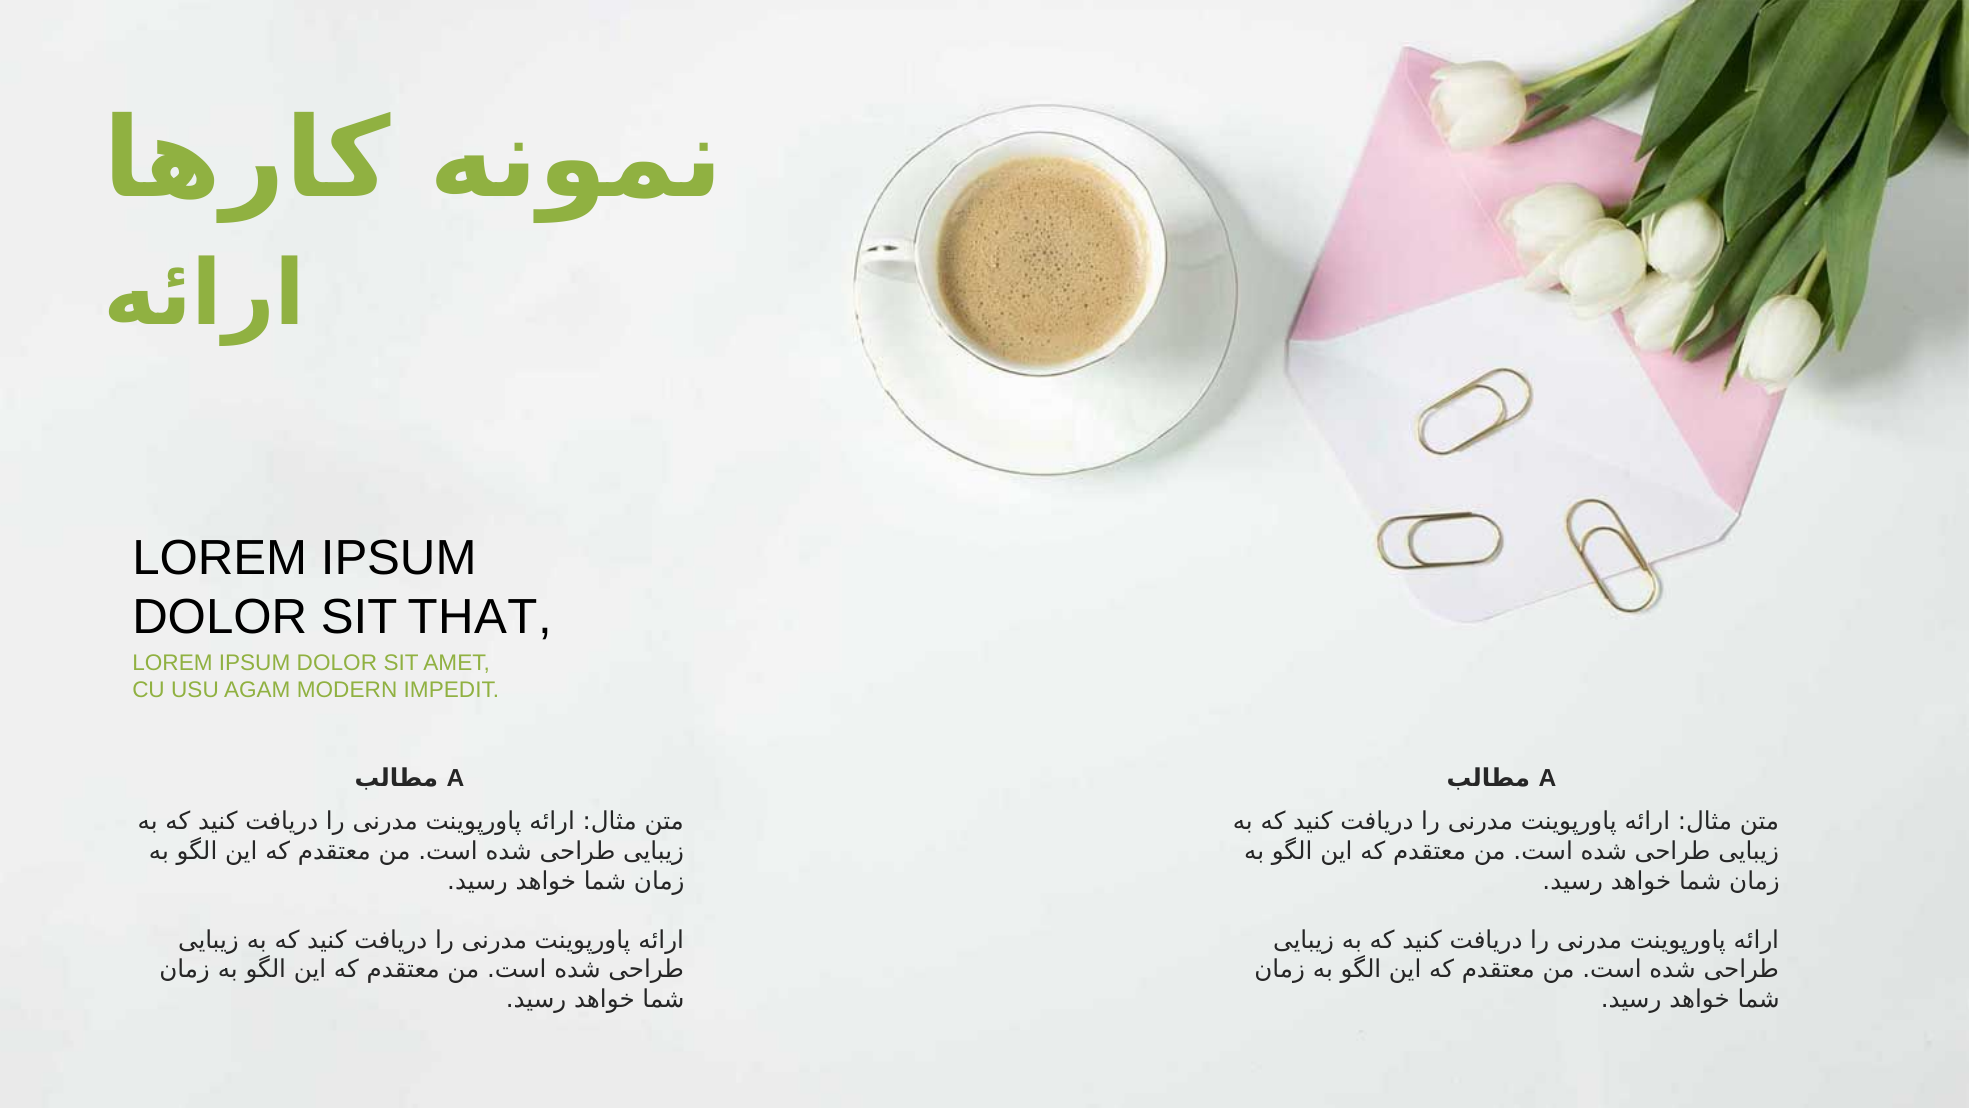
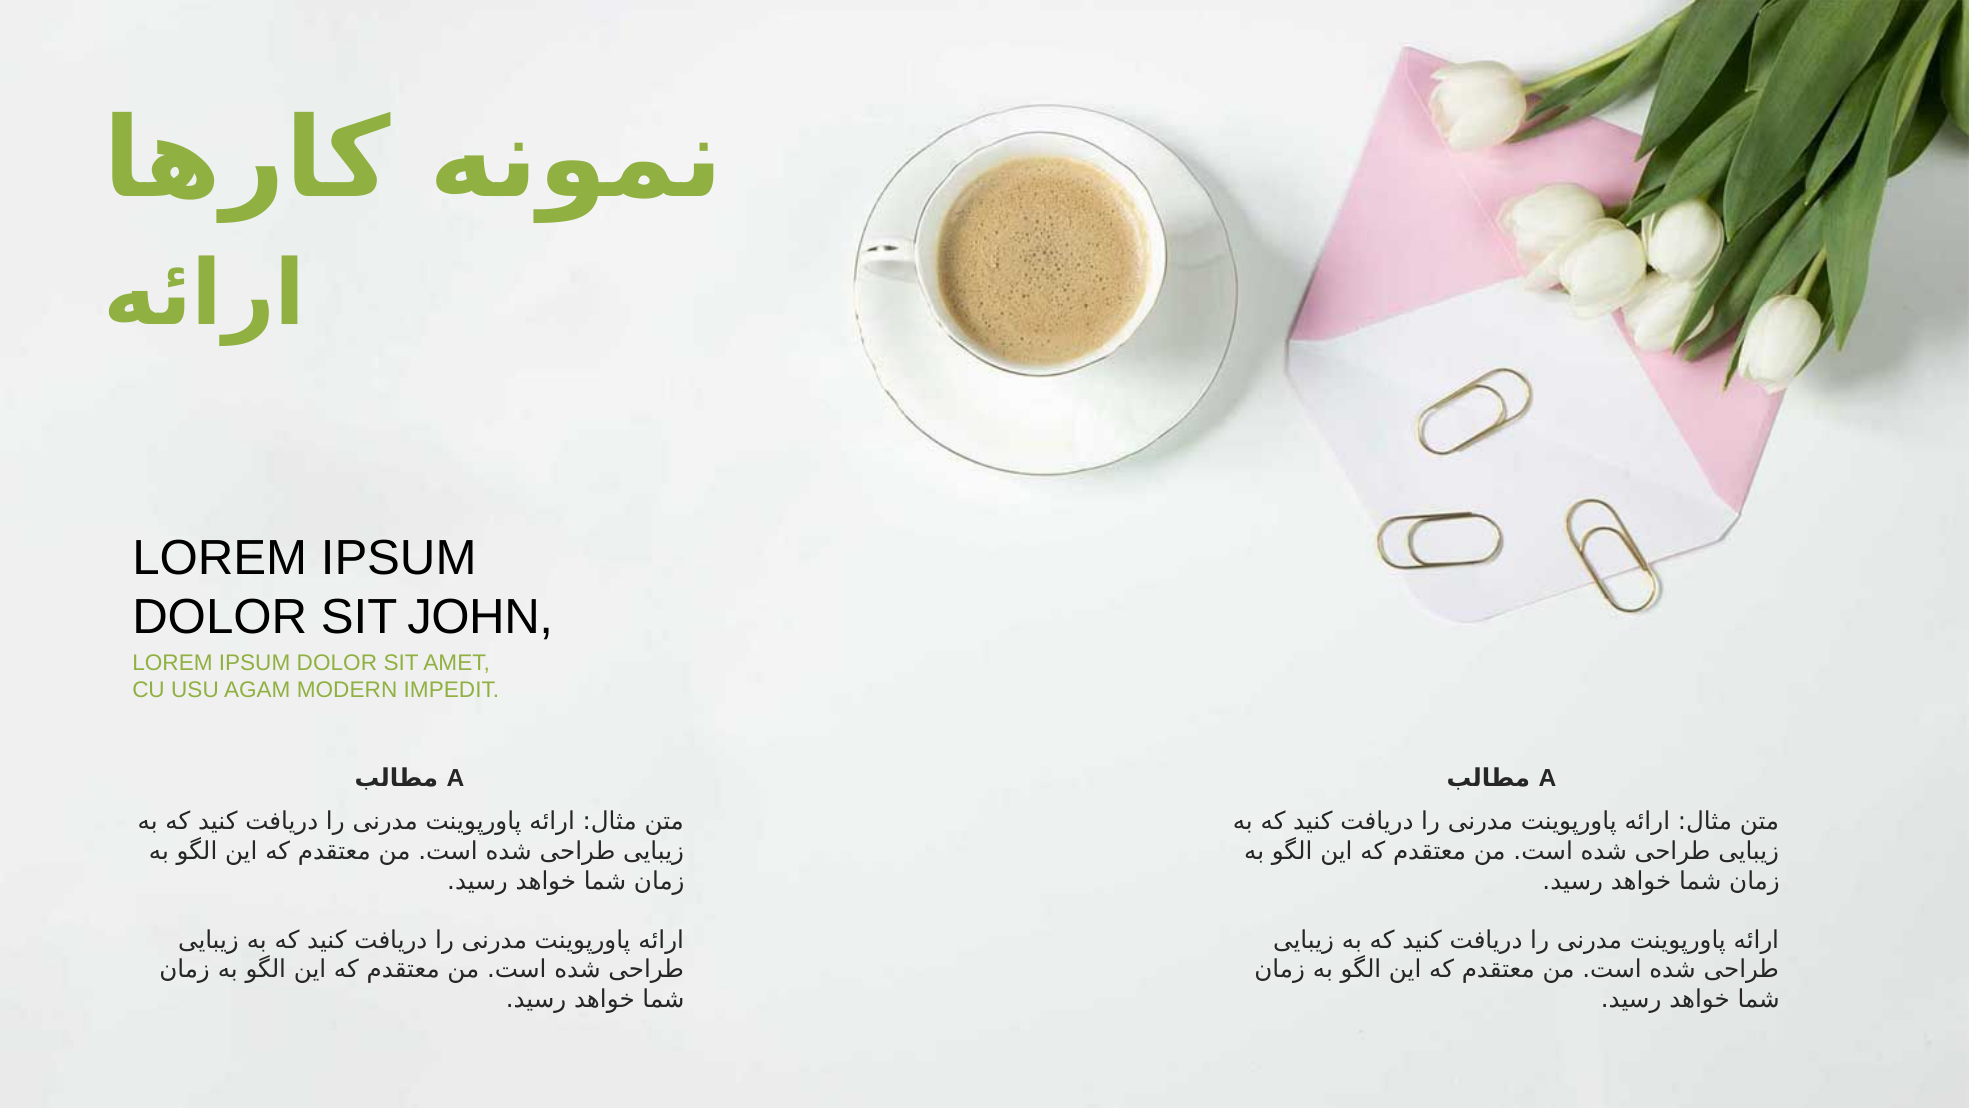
THAT: THAT -> JOHN (480, 617)
